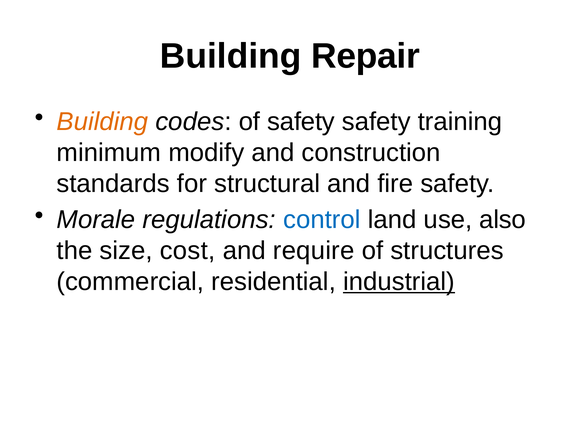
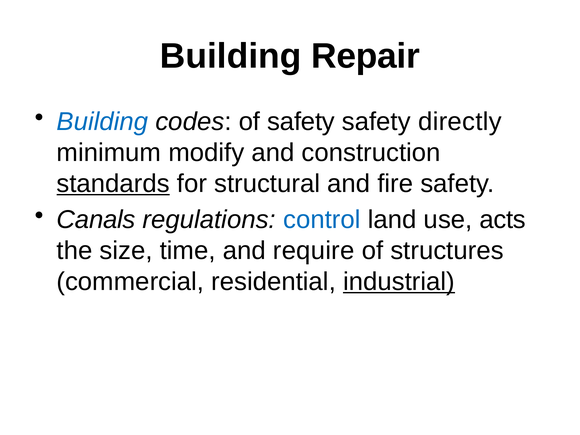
Building colour: orange -> blue (102, 122)
training: training -> directly (460, 122)
standards underline: none -> present (113, 184)
Morale: Morale -> Canals (96, 220)
also: also -> acts (503, 220)
cost: cost -> time (188, 251)
